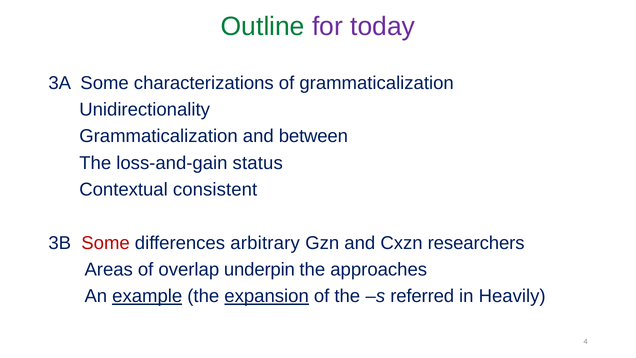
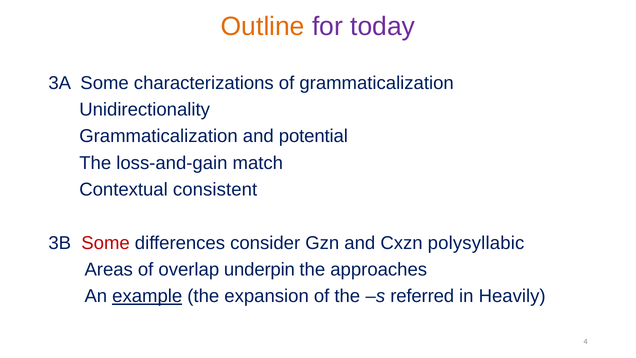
Outline colour: green -> orange (263, 26)
between: between -> potential (313, 136)
status: status -> match (258, 163)
arbitrary: arbitrary -> consider (265, 243)
researchers: researchers -> polysyllabic (476, 243)
expansion underline: present -> none (267, 296)
